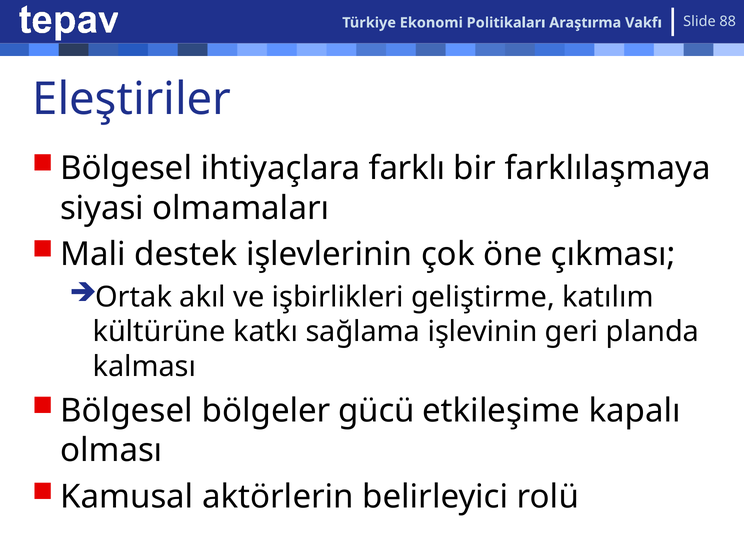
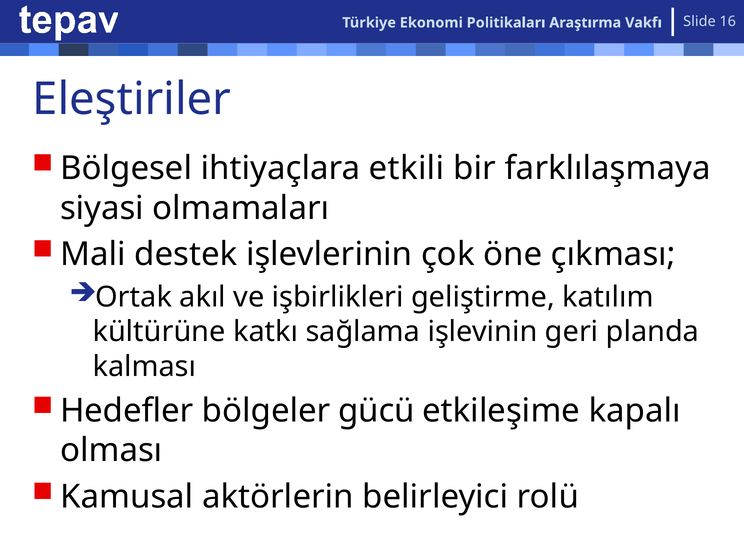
88: 88 -> 16 (728, 22)
farklı: farklı -> etkili (407, 168)
Bölgesel: Bölgesel -> Hedefler (127, 411)
